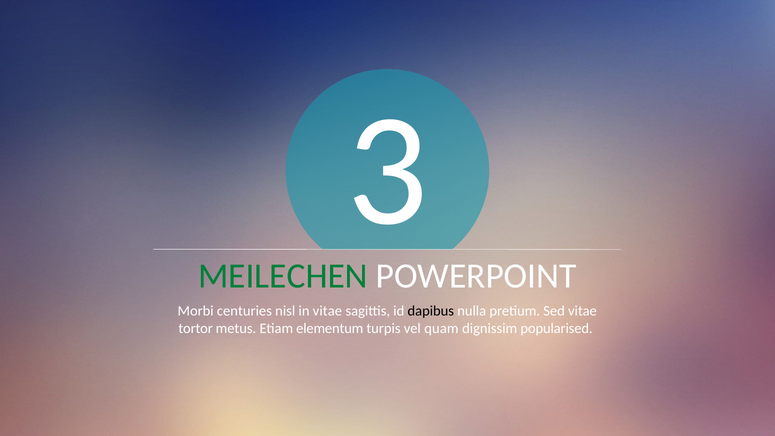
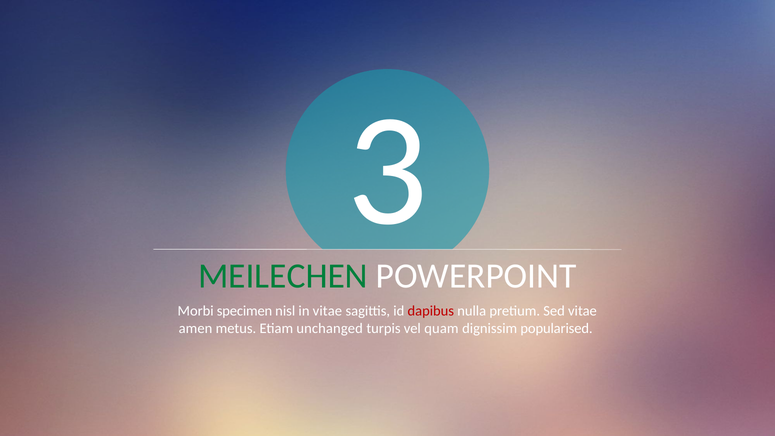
centuries: centuries -> specimen (245, 311)
dapibus colour: black -> red (431, 311)
tortor: tortor -> amen (195, 328)
elementum: elementum -> unchanged (330, 328)
